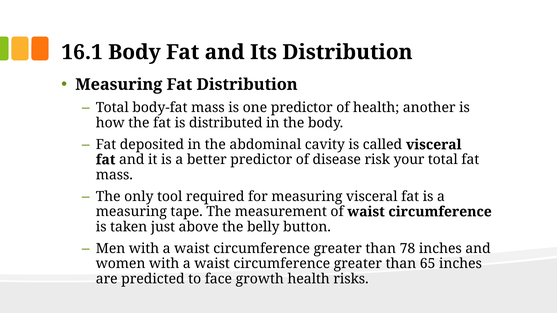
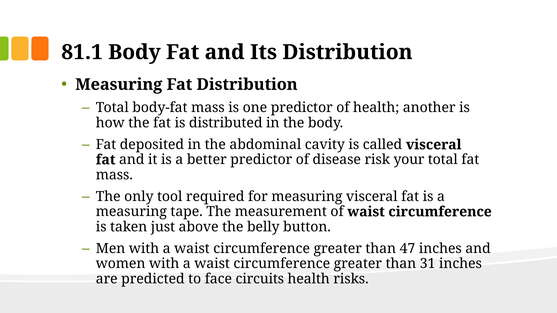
16.1: 16.1 -> 81.1 (82, 52)
78: 78 -> 47 (407, 249)
65: 65 -> 31 (428, 264)
growth: growth -> circuits (260, 279)
